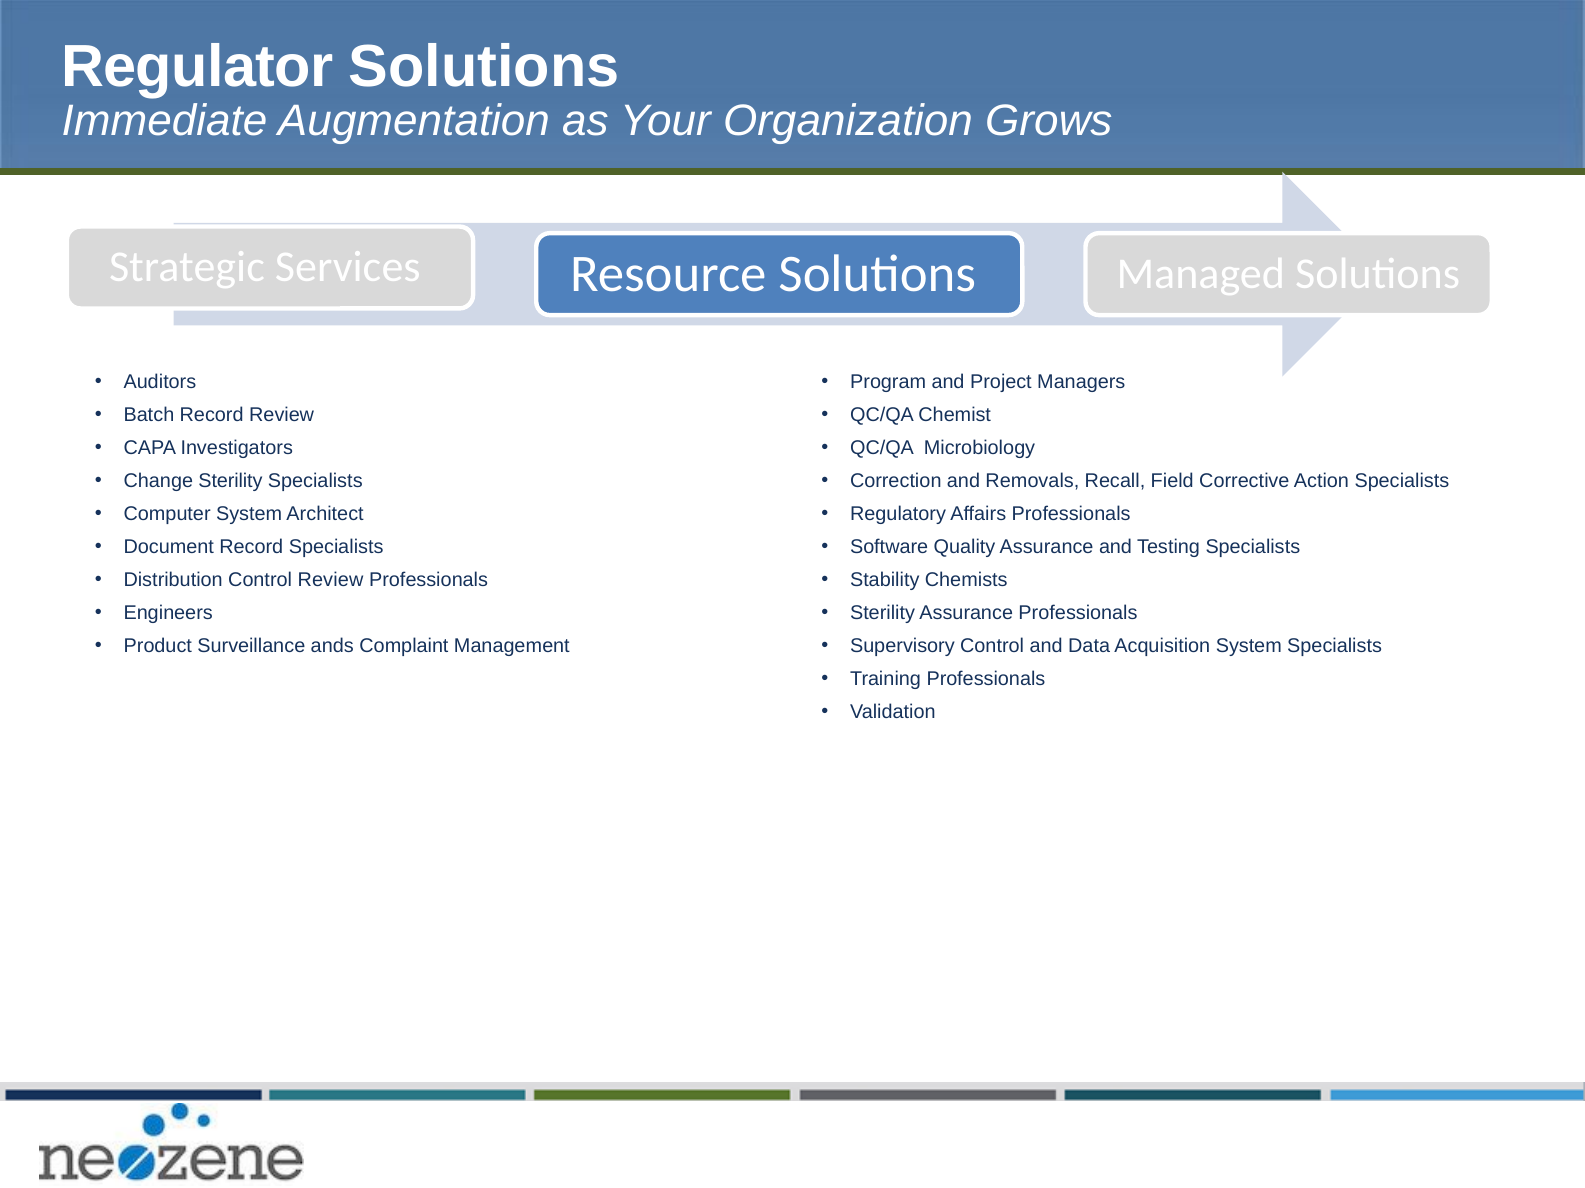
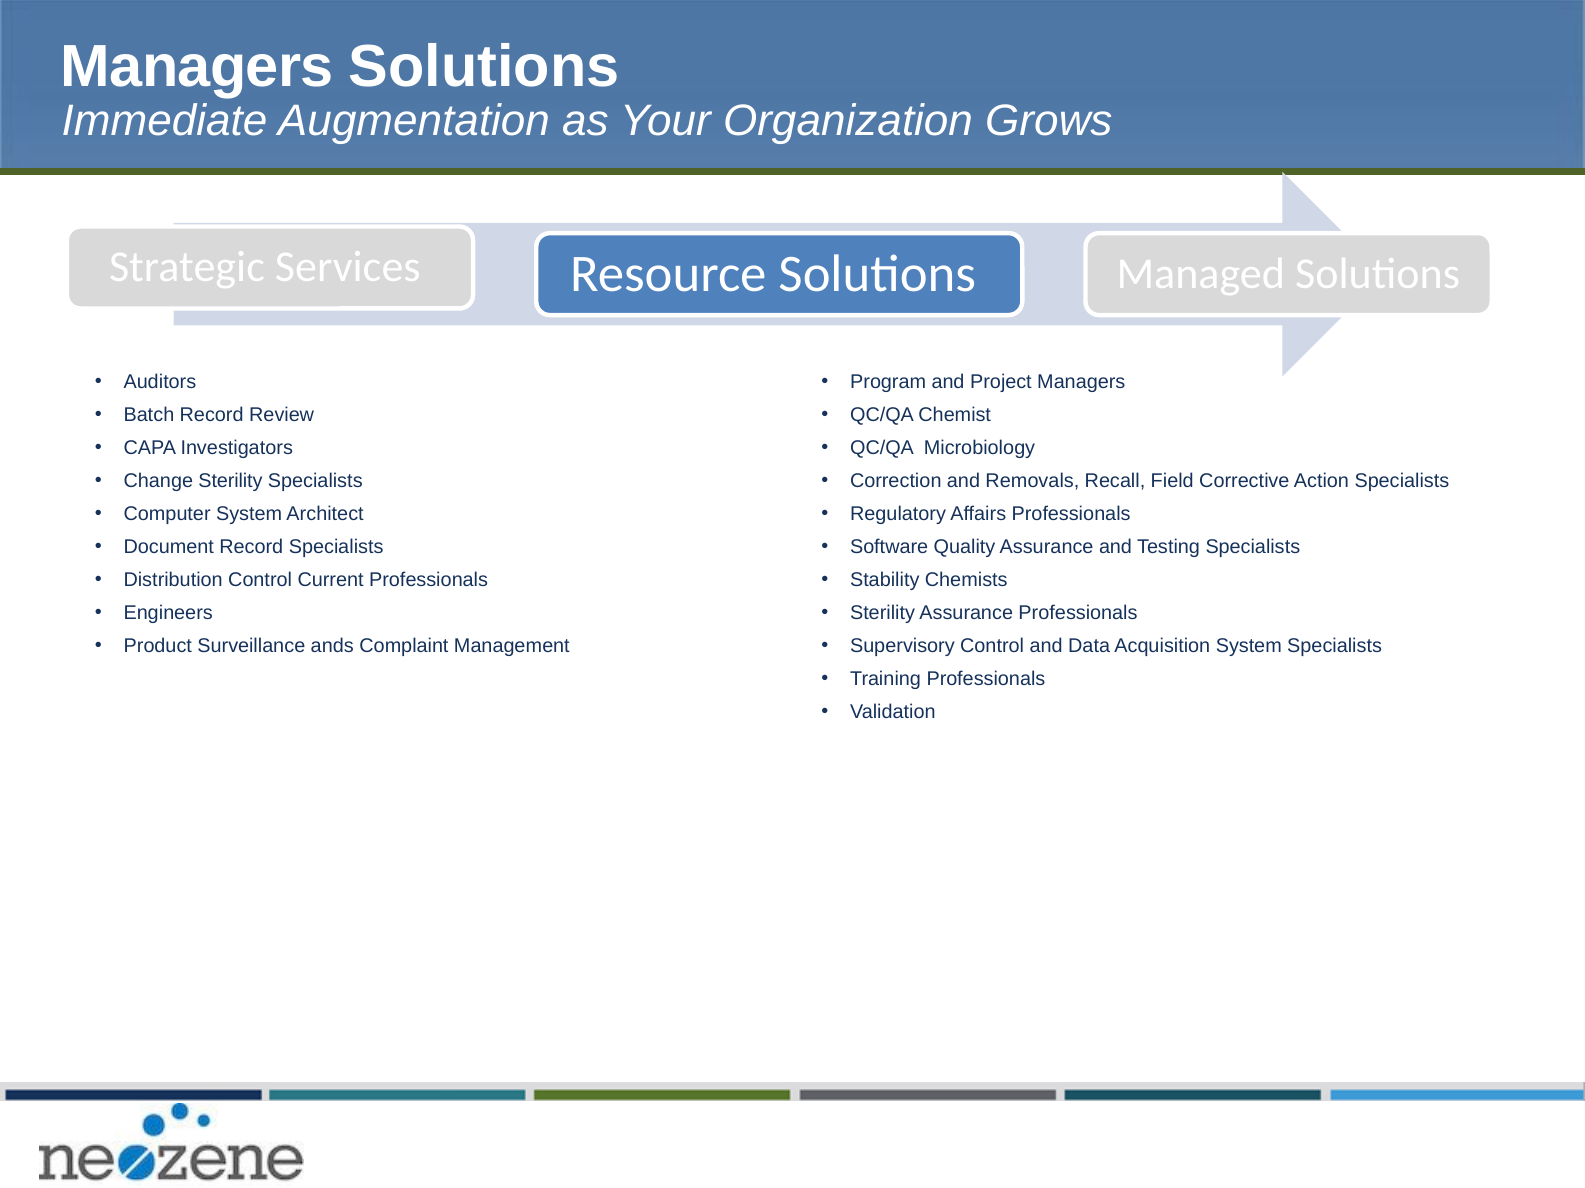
Regulator: Regulator -> Managers (197, 67)
Control Review: Review -> Current (331, 581)
